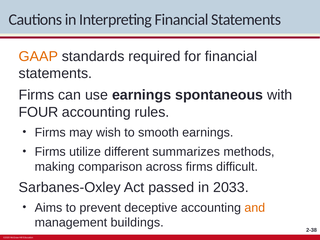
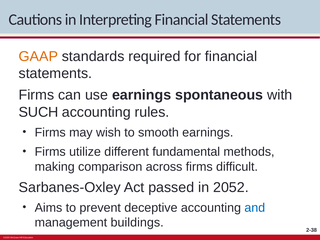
FOUR: FOUR -> SUCH (38, 112)
summarizes: summarizes -> fundamental (186, 152)
2033: 2033 -> 2052 (231, 187)
and colour: orange -> blue (255, 208)
